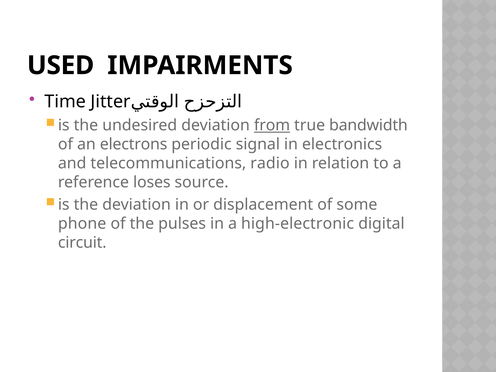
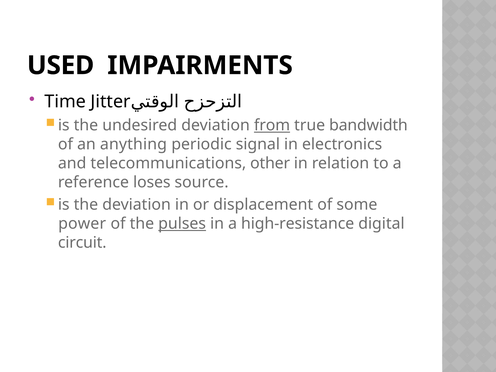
electrons: electrons -> anything (133, 144)
radio: radio -> other (270, 163)
phone: phone -> power (82, 224)
pulses underline: none -> present (182, 224)
high-electronic: high-electronic -> high-resistance (298, 224)
